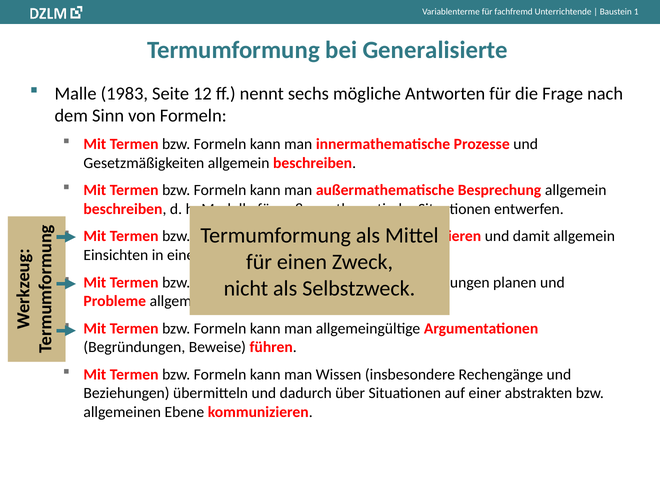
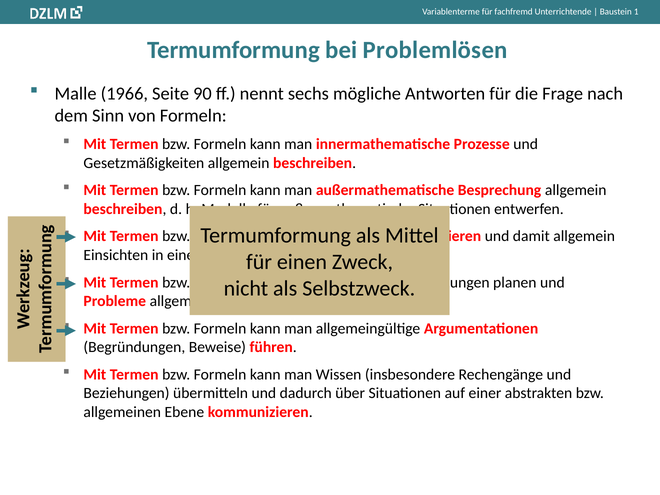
Generalisierte: Generalisierte -> Problemlösen (435, 50)
1983: 1983 -> 1966 (124, 93)
12: 12 -> 90 (202, 93)
